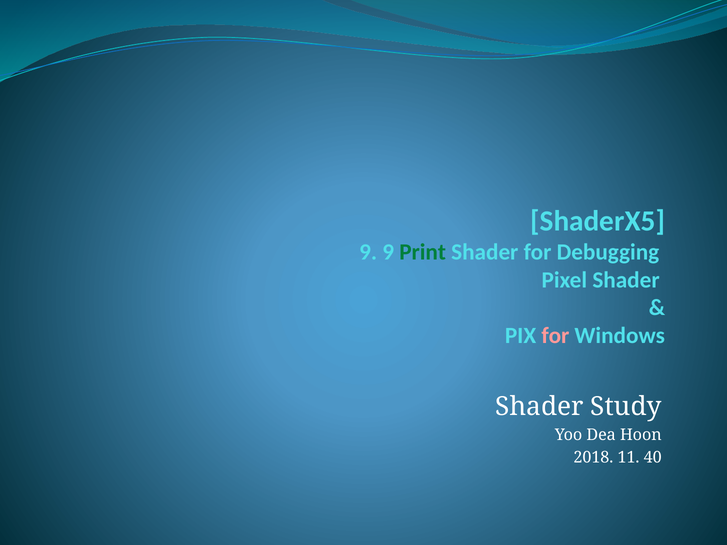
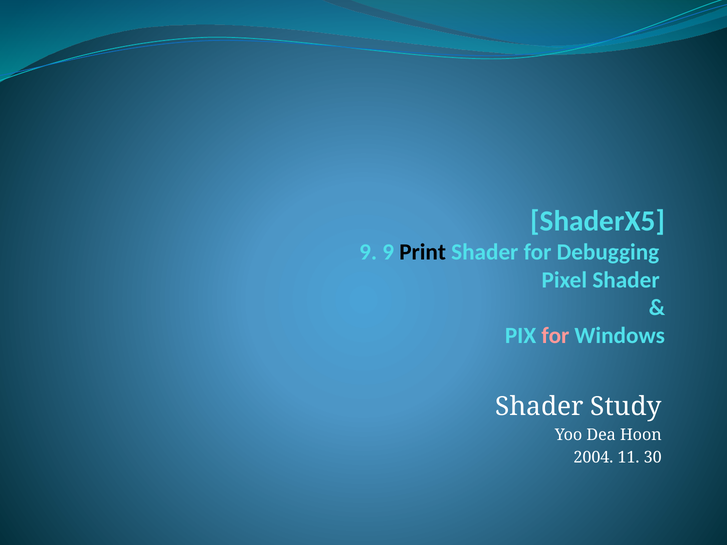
Print colour: green -> black (423, 252)
2018: 2018 -> 2004 (593, 458)
40: 40 -> 30 (653, 458)
